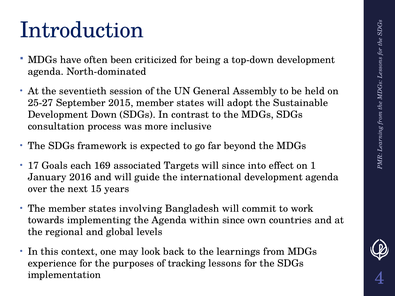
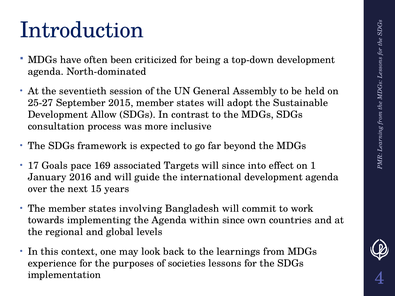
Down: Down -> Allow (104, 115)
each: each -> pace (81, 166)
tracking: tracking -> societies (187, 263)
